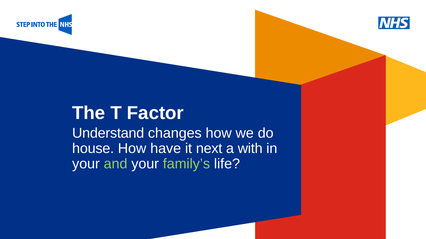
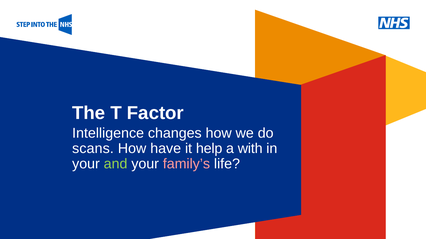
Understand: Understand -> Intelligence (108, 133)
house: house -> scans (93, 149)
next: next -> help (209, 149)
family’s colour: light green -> pink (186, 164)
